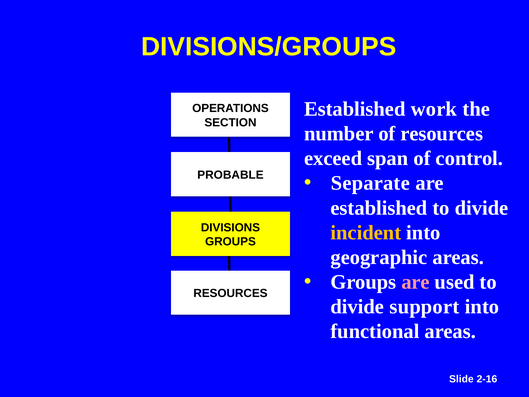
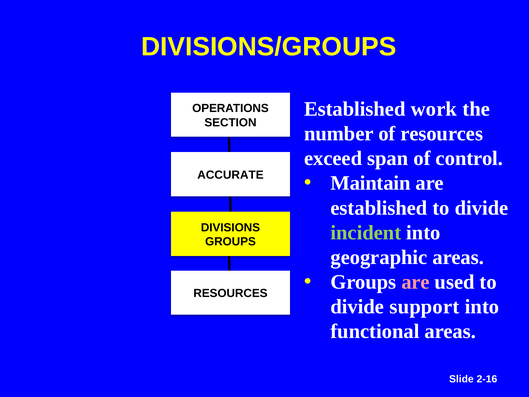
PROBABLE: PROBABLE -> ACCURATE (230, 175)
Separate: Separate -> Maintain (370, 183)
incident colour: yellow -> light green (366, 232)
